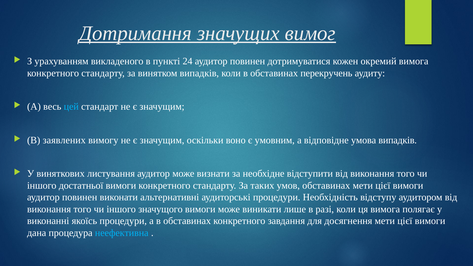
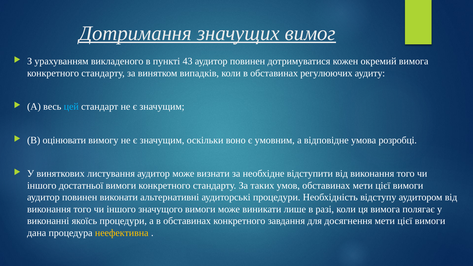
24: 24 -> 43 (188, 61)
перекручень: перекручень -> регулюючих (326, 73)
заявлених: заявлених -> оцінювати (64, 140)
умова випадків: випадків -> розробці (398, 140)
неефективна colour: light blue -> yellow (122, 233)
